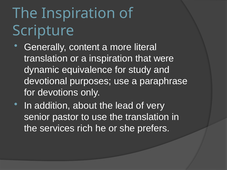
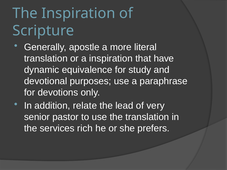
content: content -> apostle (84, 47)
were: were -> have (164, 59)
about: about -> relate (85, 106)
